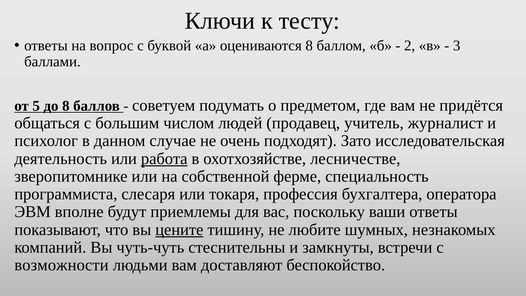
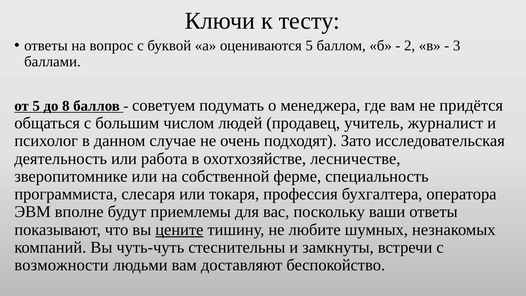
оцениваются 8: 8 -> 5 (309, 45)
предметом: предметом -> менеджера (320, 105)
работа underline: present -> none (164, 159)
